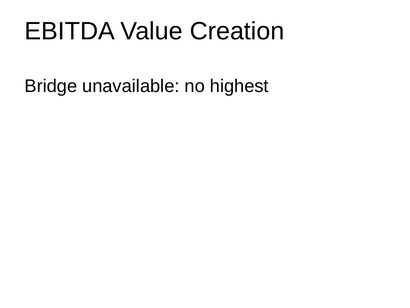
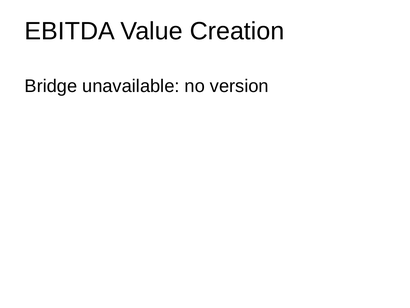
highest: highest -> version (239, 86)
